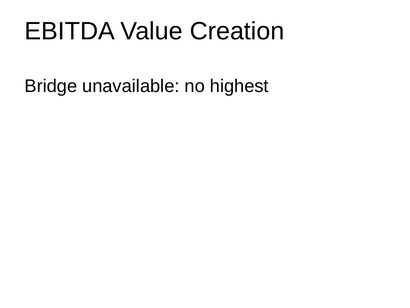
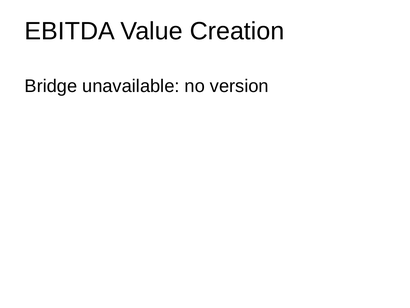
highest: highest -> version (239, 86)
